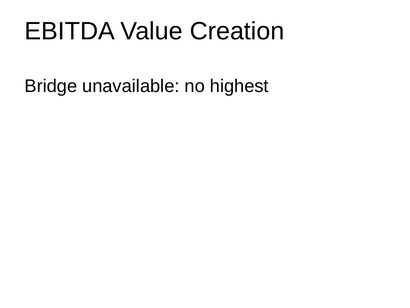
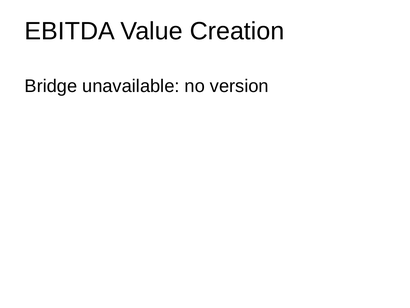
highest: highest -> version (239, 86)
